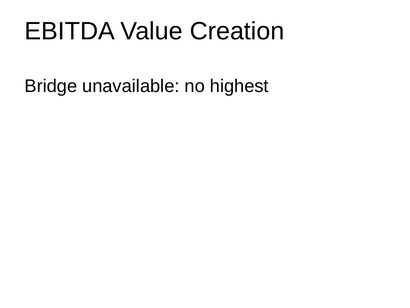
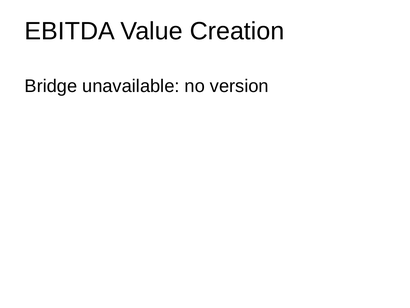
highest: highest -> version (239, 86)
